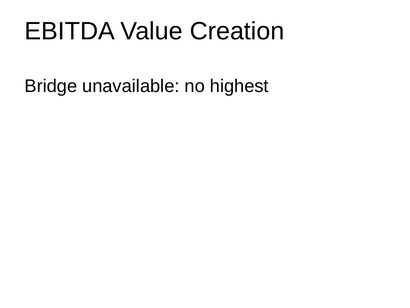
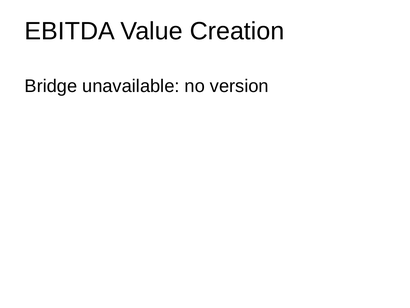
highest: highest -> version (239, 86)
